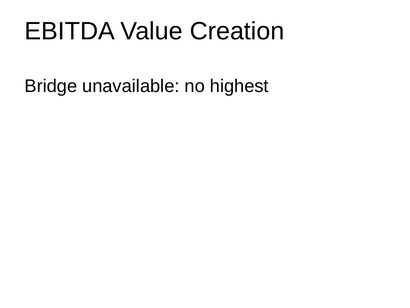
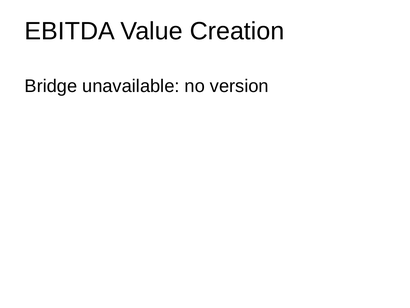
highest: highest -> version (239, 86)
